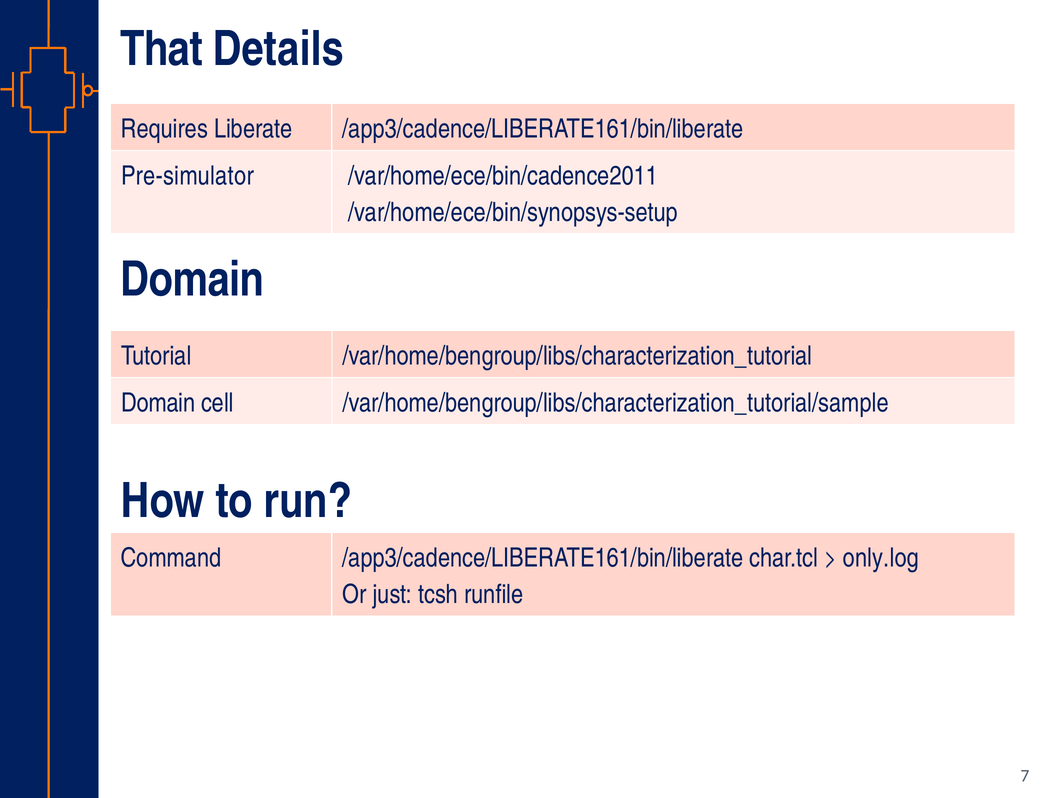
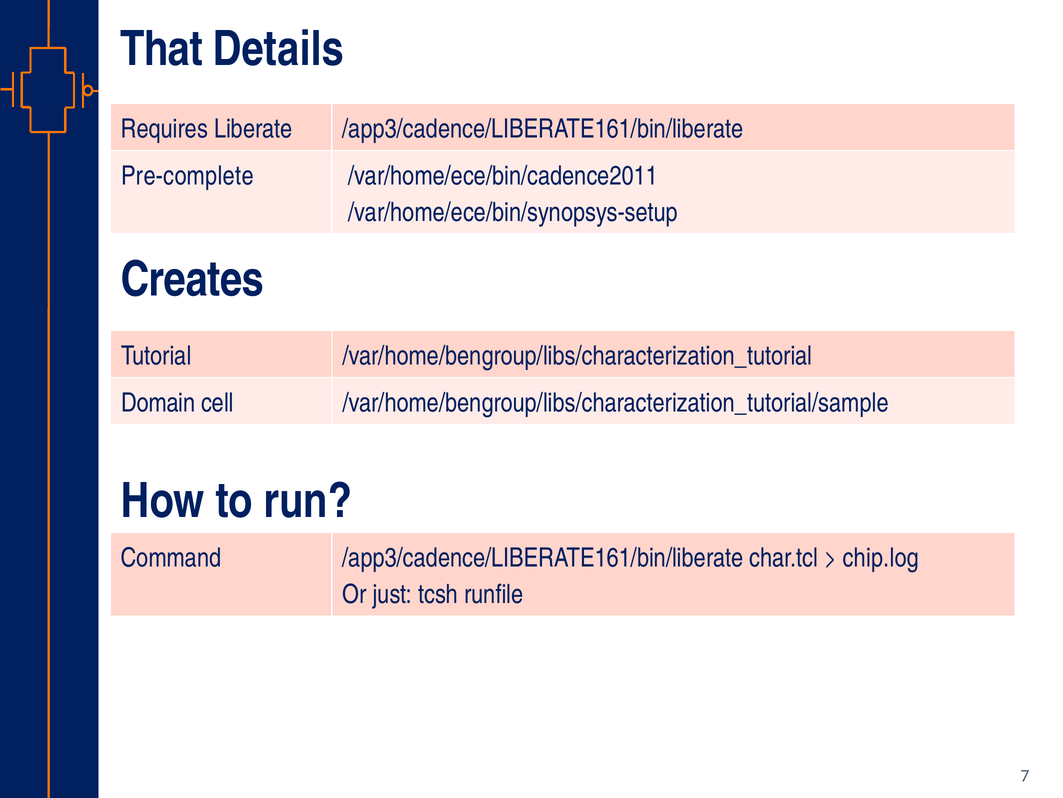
Pre-simulator: Pre-simulator -> Pre-complete (187, 176)
Domain: Domain -> Creates (192, 279)
only.log: only.log -> chip.log (881, 558)
